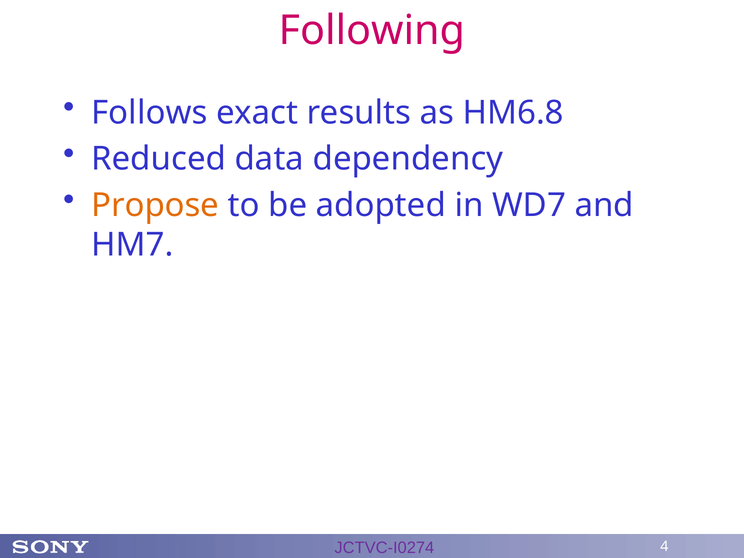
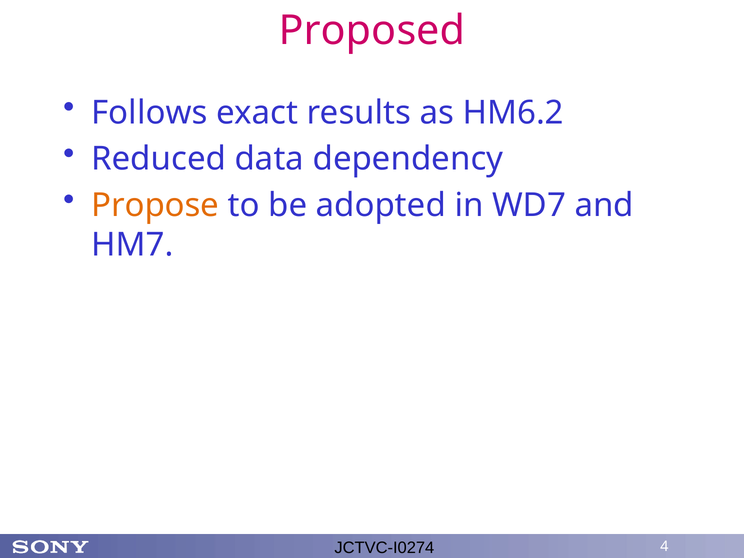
Following: Following -> Proposed (372, 31)
HM6.8: HM6.8 -> HM6.2 (513, 113)
JCTVC-I0274 colour: purple -> black (384, 548)
